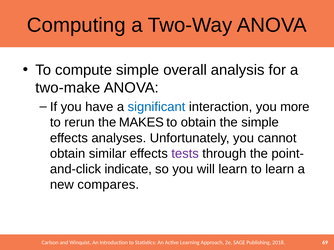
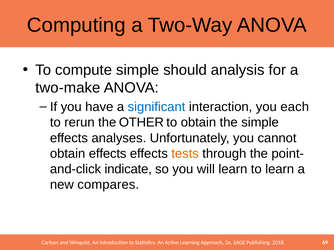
overall: overall -> should (185, 70)
more: more -> each (295, 107)
MAKES: MAKES -> OTHER (141, 123)
obtain similar: similar -> effects (108, 154)
tests colour: purple -> orange (185, 154)
